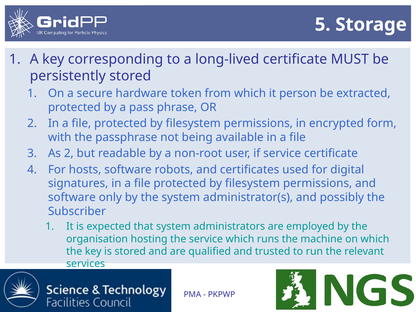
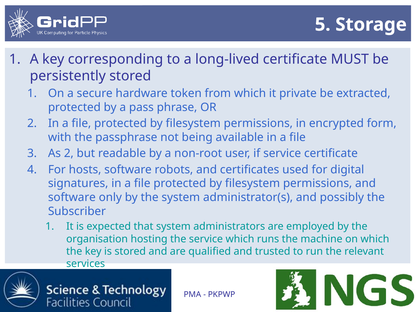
person: person -> private (298, 93)
